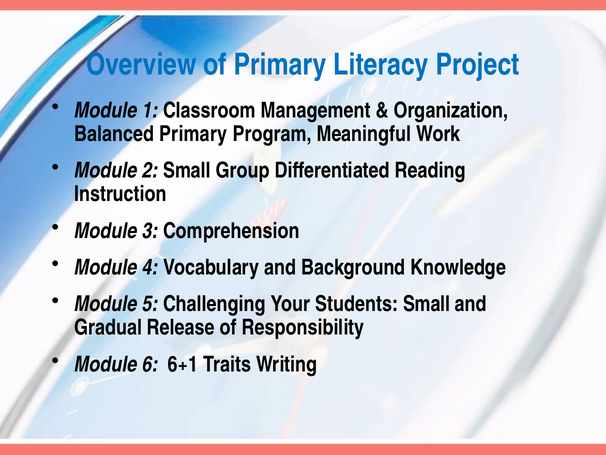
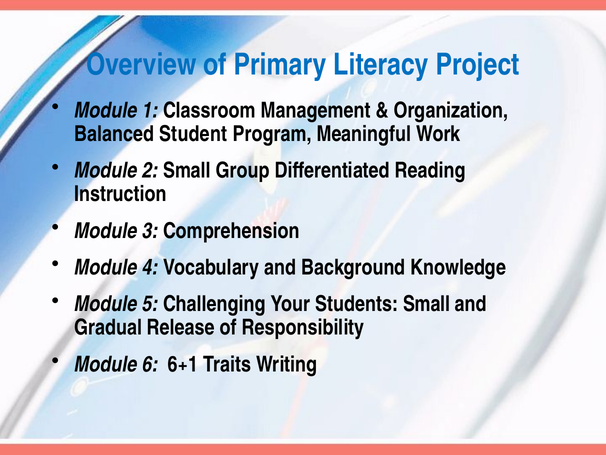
Balanced Primary: Primary -> Student (193, 134)
